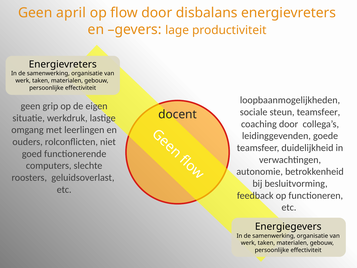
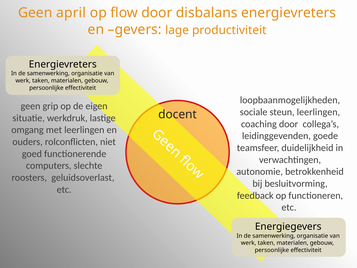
steun teamsfeer: teamsfeer -> leerlingen (318, 112)
